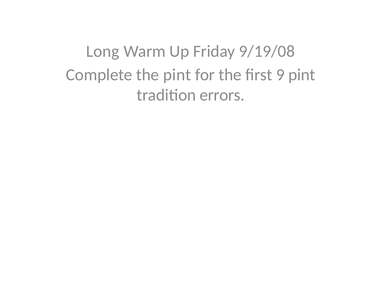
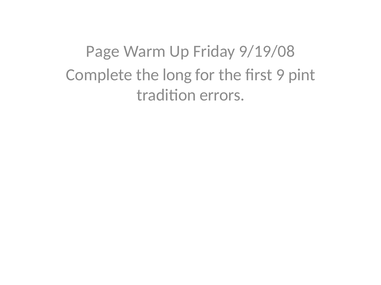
Long: Long -> Page (103, 51)
the pint: pint -> long (177, 75)
